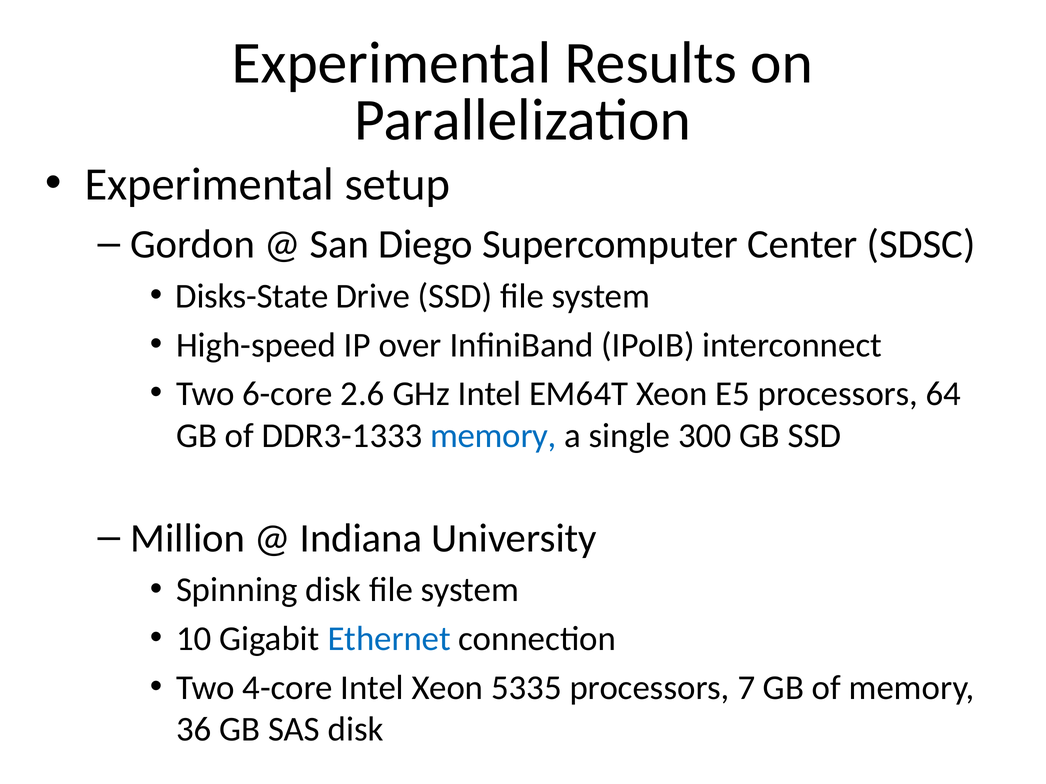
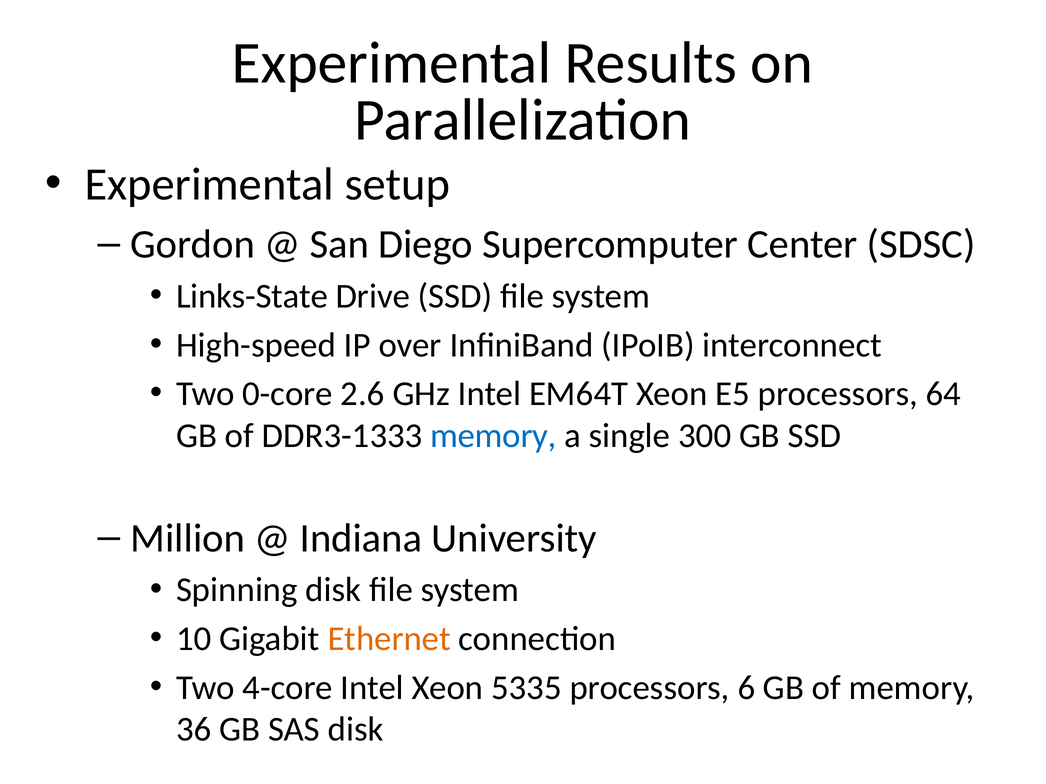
Disks-State: Disks-State -> Links-State (252, 296)
6-core: 6-core -> 0-core (288, 394)
Ethernet colour: blue -> orange (389, 639)
7: 7 -> 6 (746, 688)
